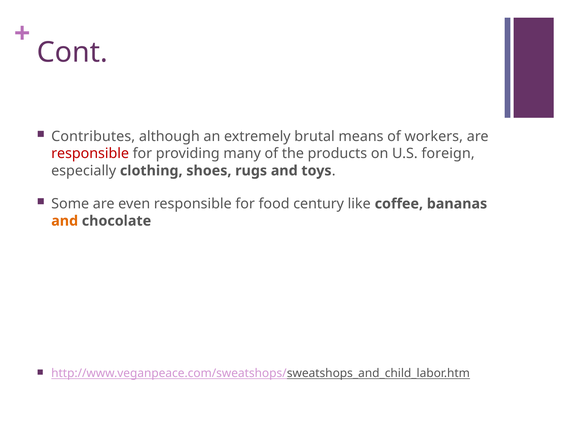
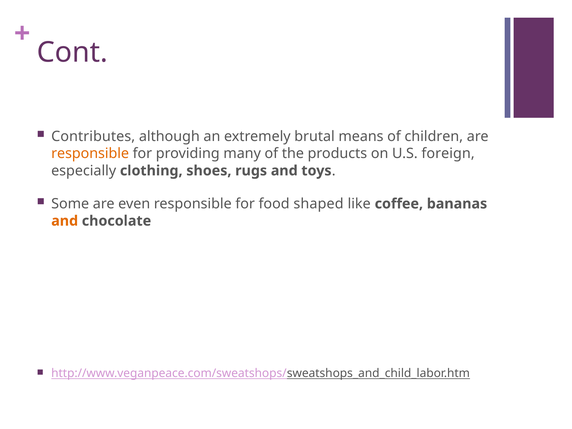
workers: workers -> children (434, 136)
responsible colour: red -> orange (90, 154)
century: century -> shaped (319, 204)
